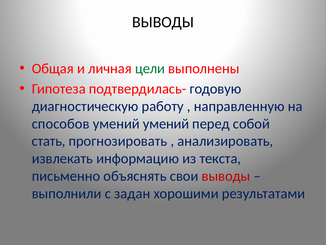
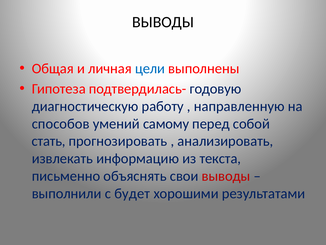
цели colour: green -> blue (150, 68)
умений умений: умений -> самому (166, 124)
задан: задан -> будет (132, 193)
